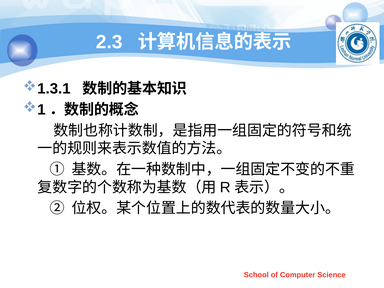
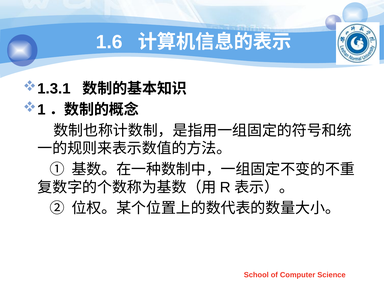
2.3: 2.3 -> 1.6 (109, 42)
